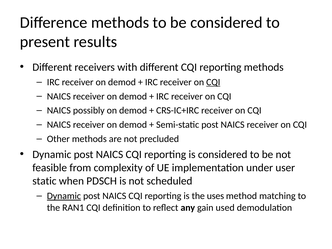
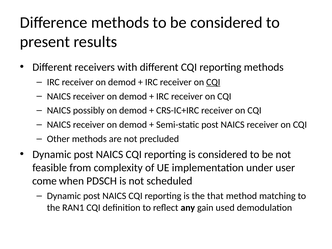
static: static -> come (44, 181)
Dynamic underline: present -> none (64, 196)
uses: uses -> that (215, 196)
